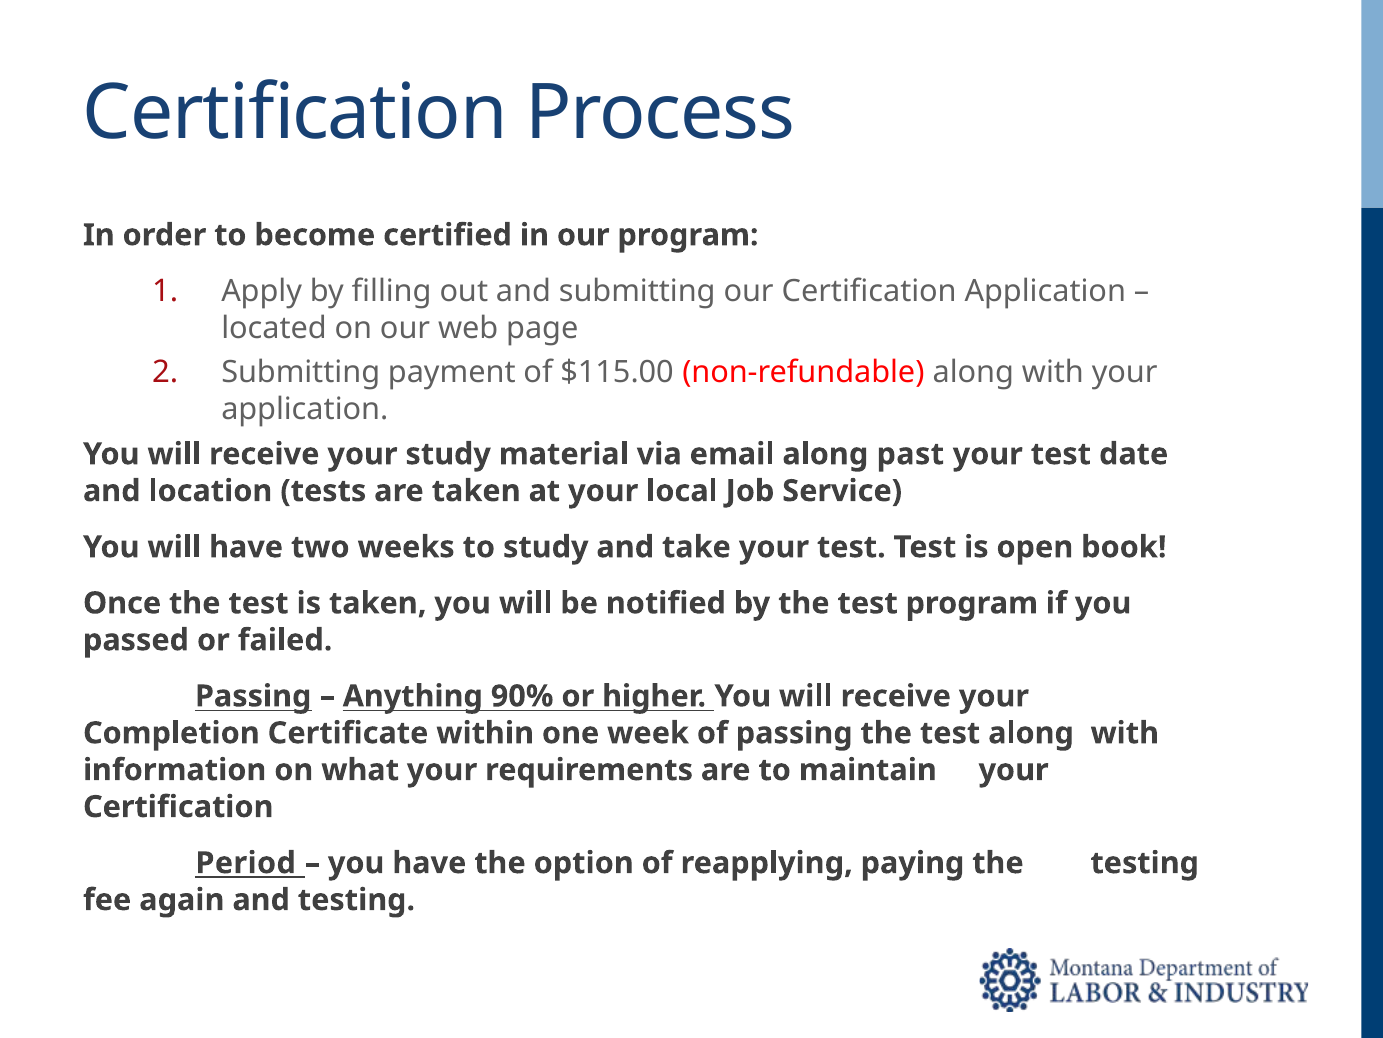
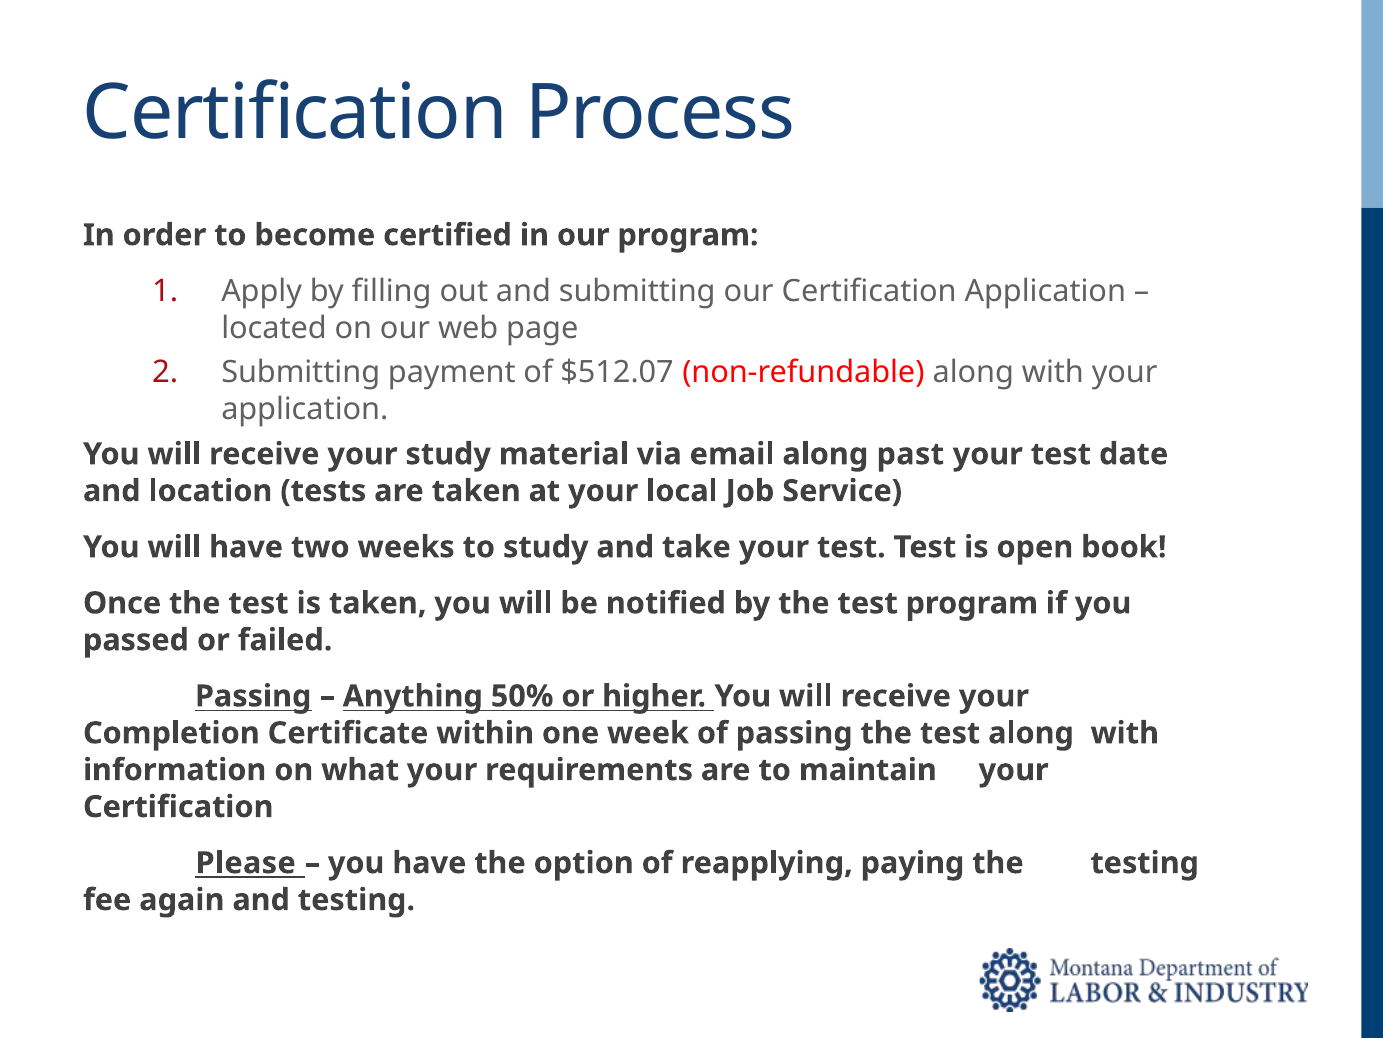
$115.00: $115.00 -> $512.07 (617, 372)
90%: 90% -> 50% (522, 696)
Period: Period -> Please (246, 862)
